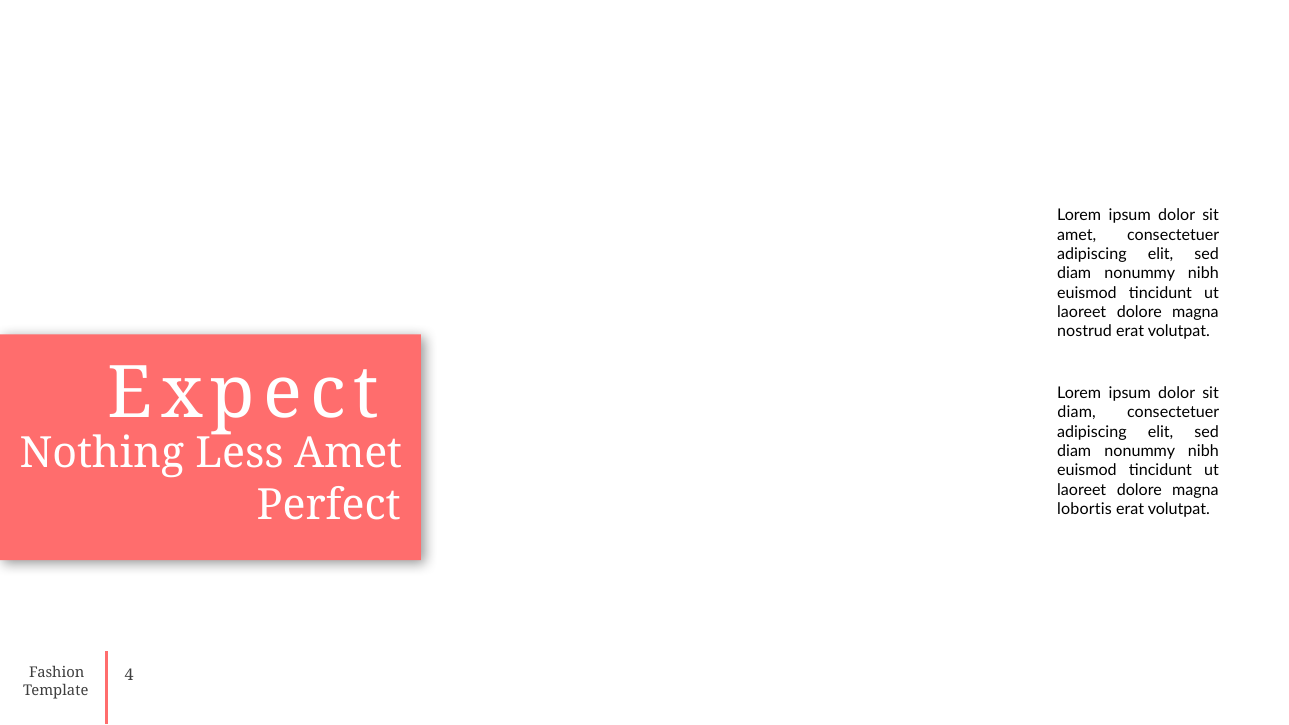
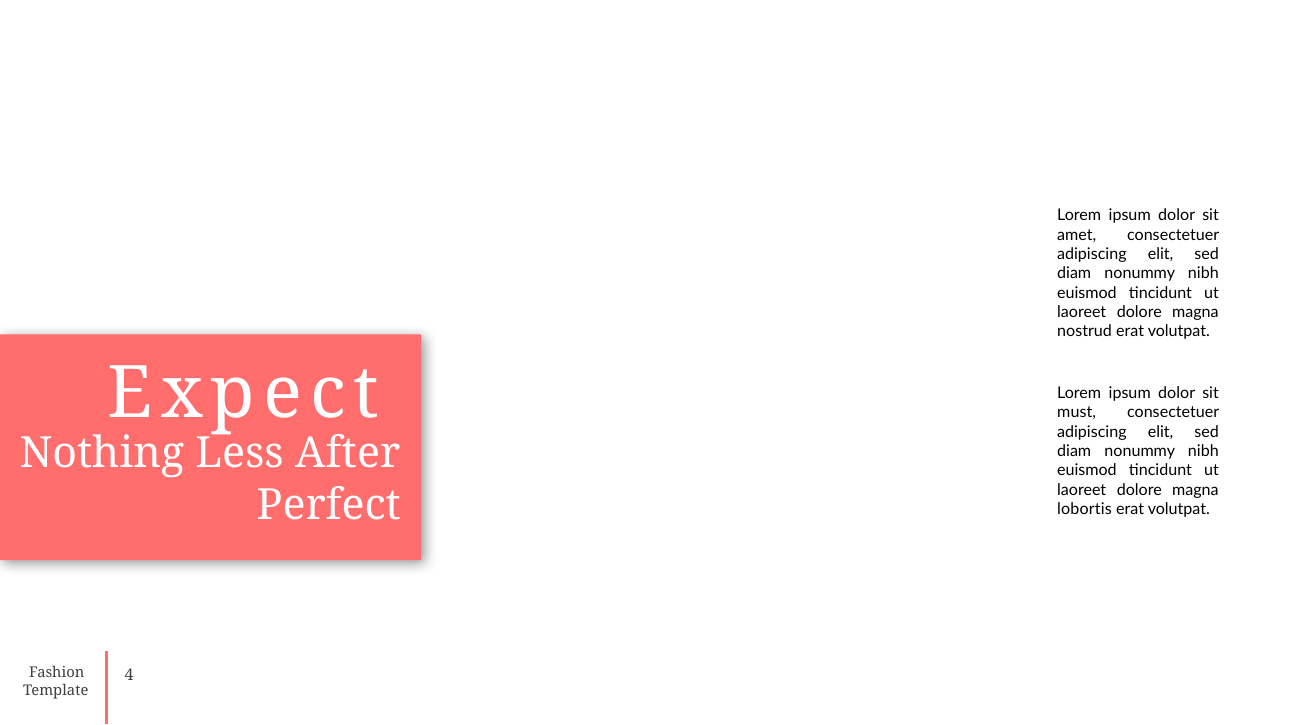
diam: diam -> must (1077, 412)
Less Amet: Amet -> After (348, 454)
